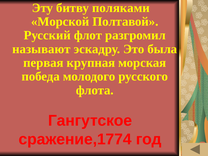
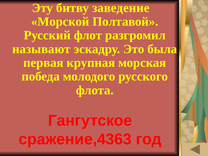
поляками: поляками -> заведение (121, 8)
сражение,1774: сражение,1774 -> сражение,4363 (75, 139)
